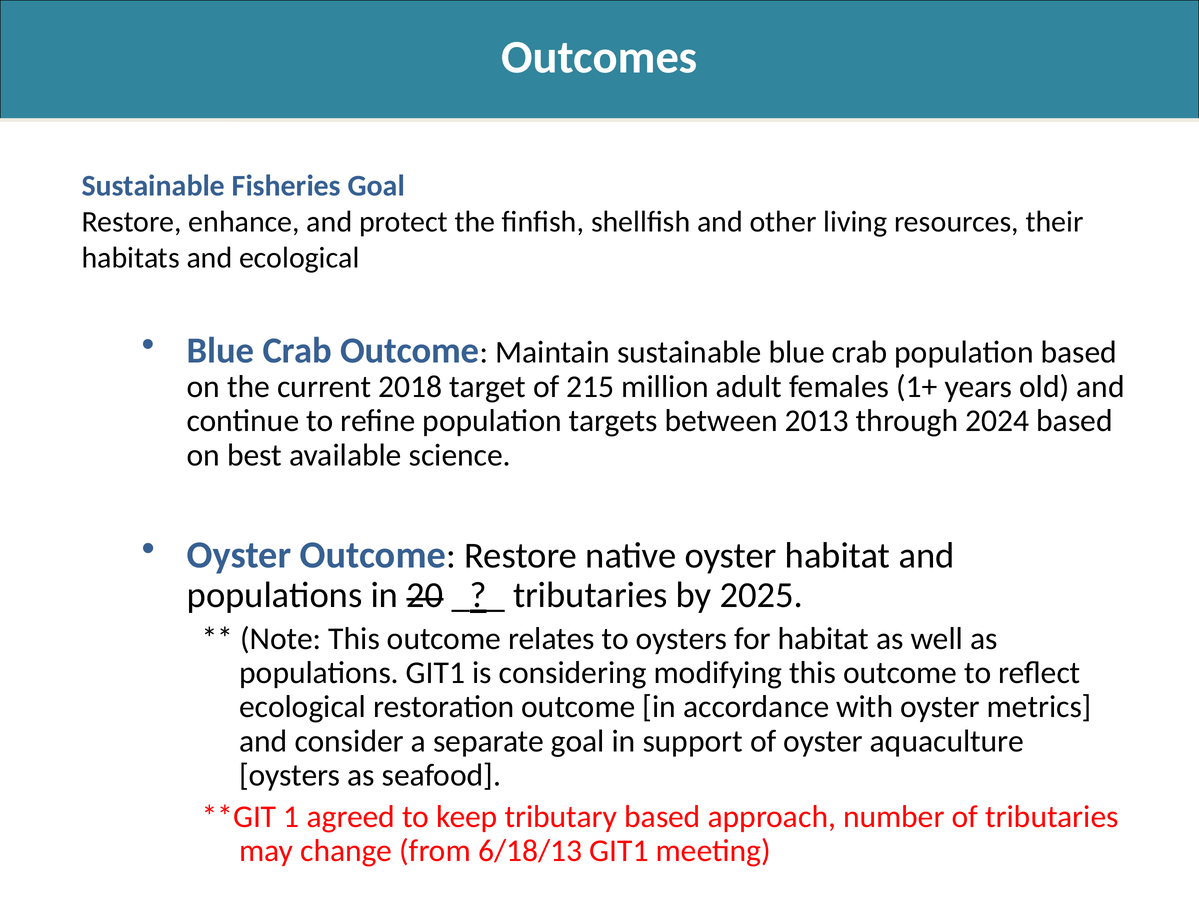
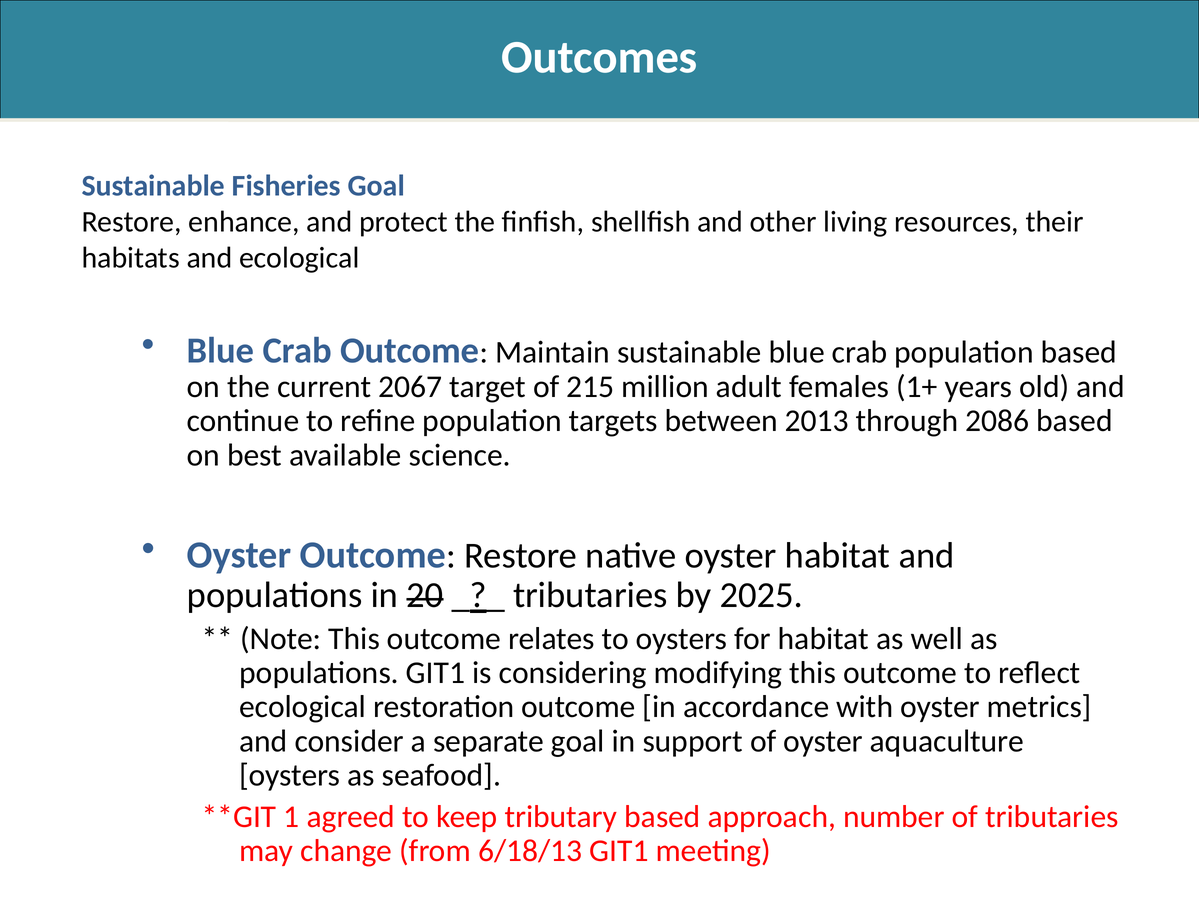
2018: 2018 -> 2067 (410, 386)
2024: 2024 -> 2086 (997, 421)
